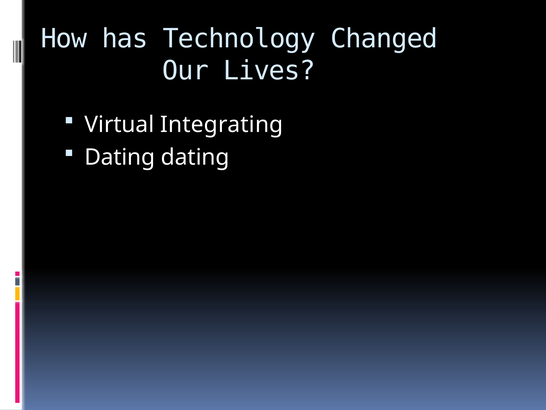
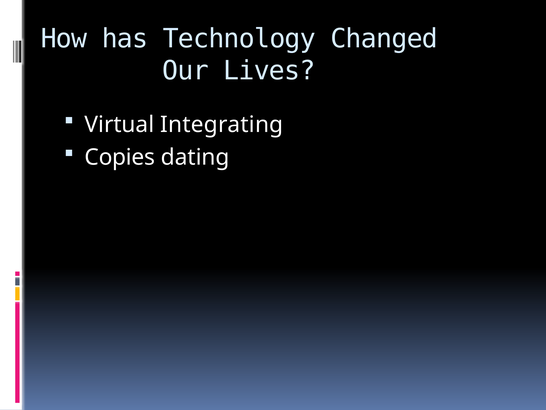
Dating: Dating -> Copies (120, 157)
